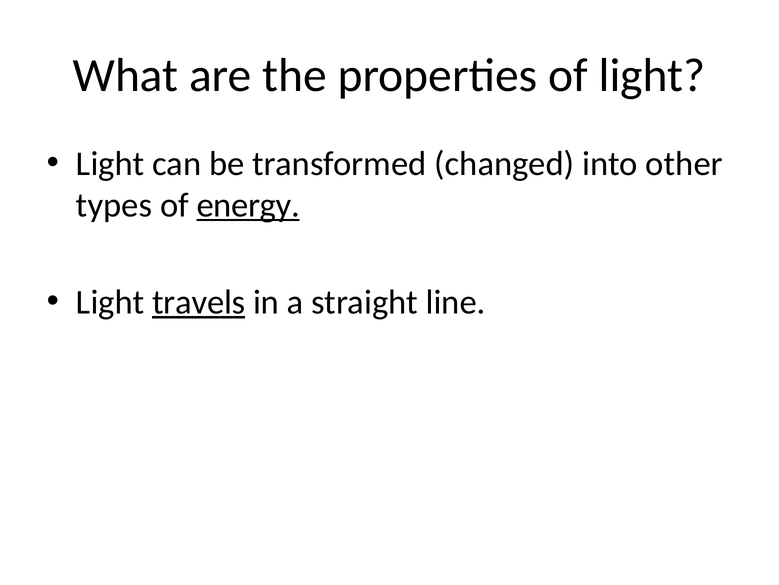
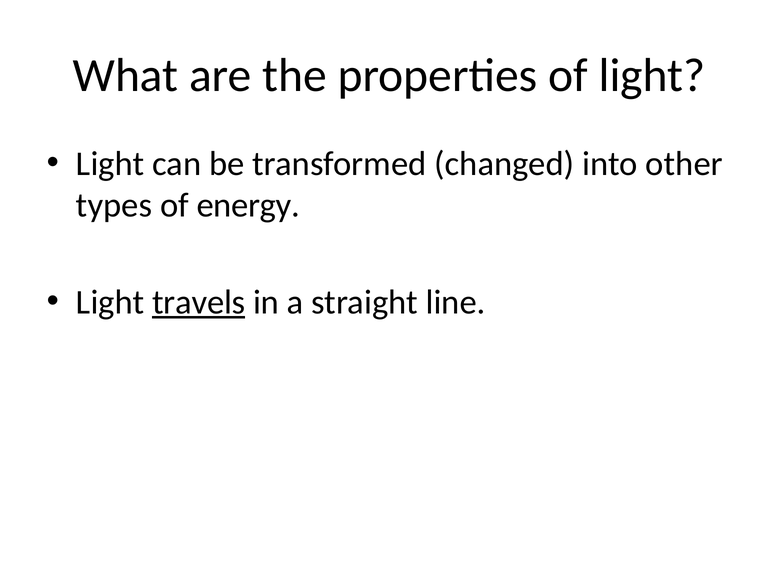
energy underline: present -> none (248, 205)
